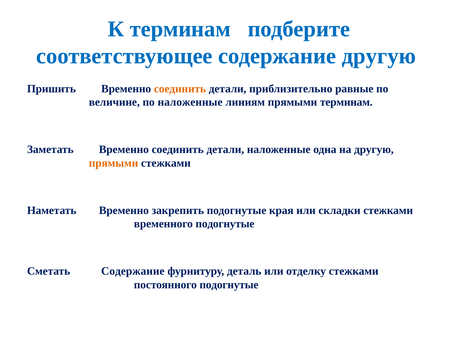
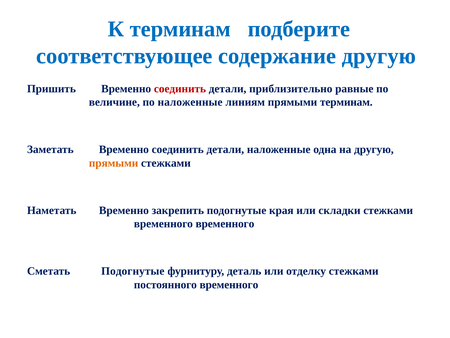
соединить colour: orange -> red (180, 89)
временного подогнутые: подогнутые -> временного (225, 224)
Сметать Содержание: Содержание -> Подогнутые (133, 271)
постоянного подогнутые: подогнутые -> временного (229, 284)
